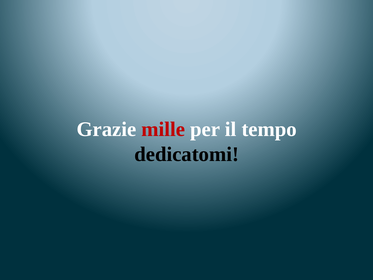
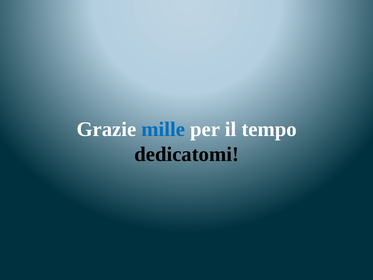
mille colour: red -> blue (163, 129)
